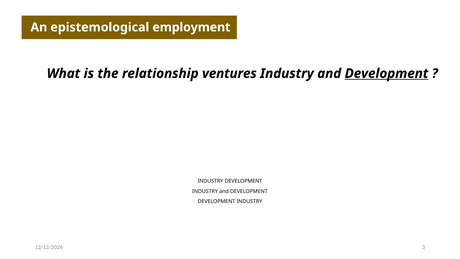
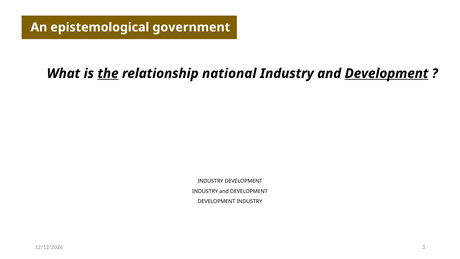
employment: employment -> government (191, 27)
the underline: none -> present (108, 73)
ventures: ventures -> national (229, 73)
